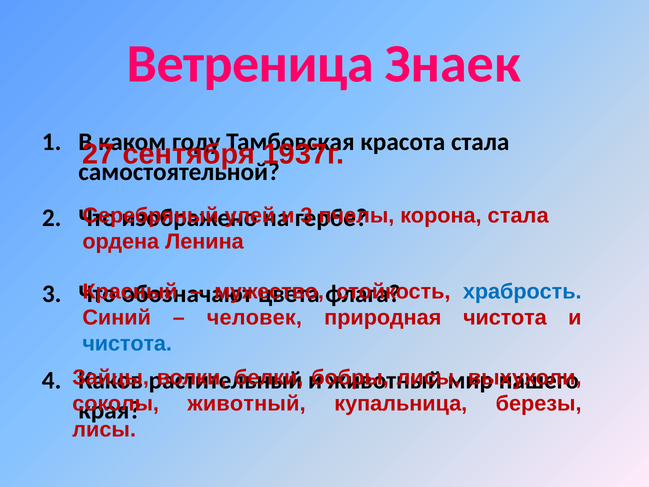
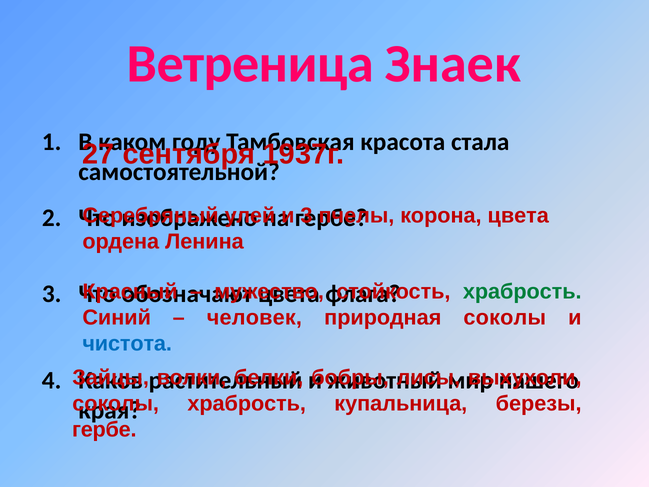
корона стала: стала -> цвета (518, 215)
храбрость colour: blue -> green (522, 291)
природная чистота: чистота -> соколы (505, 317)
животный: животный -> храбрость (247, 404)
лисы: лисы -> гербе (104, 430)
